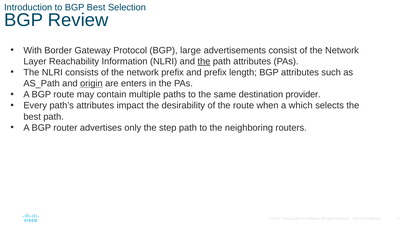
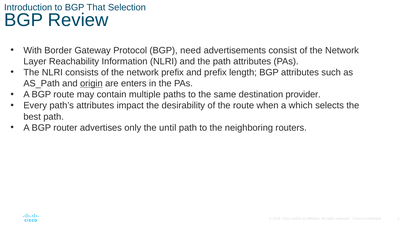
BGP Best: Best -> That (96, 7)
large: large -> need (191, 51)
the underline: present -> none (204, 62)
step: step -> until (168, 128)
